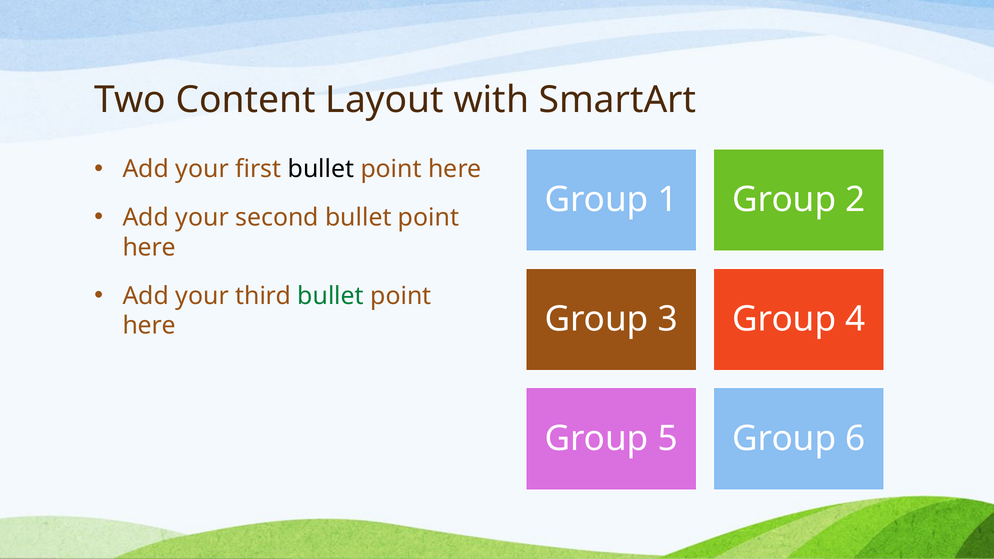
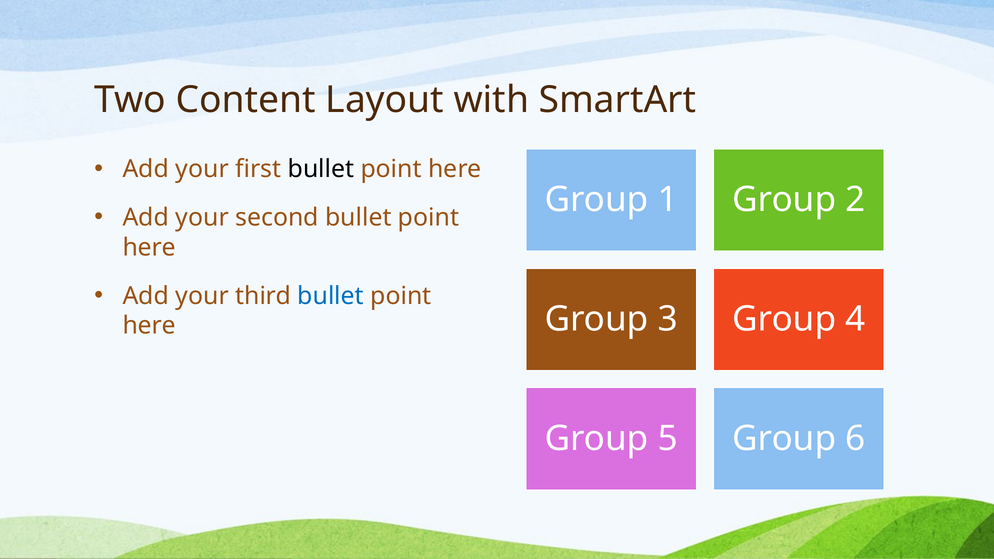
bullet colour: green -> blue (331, 296)
